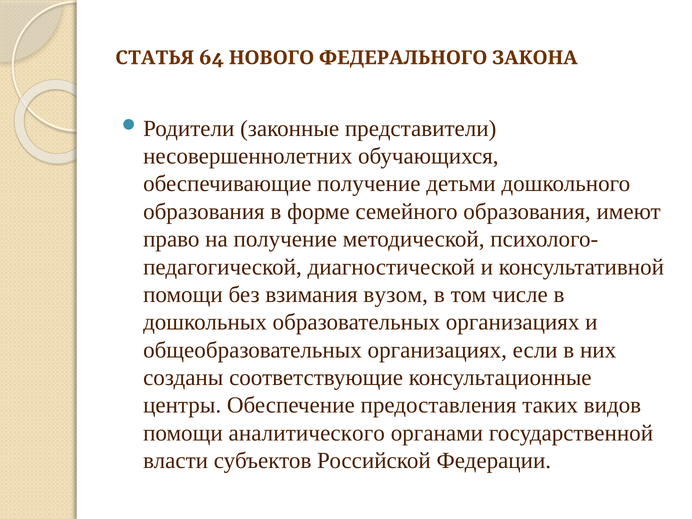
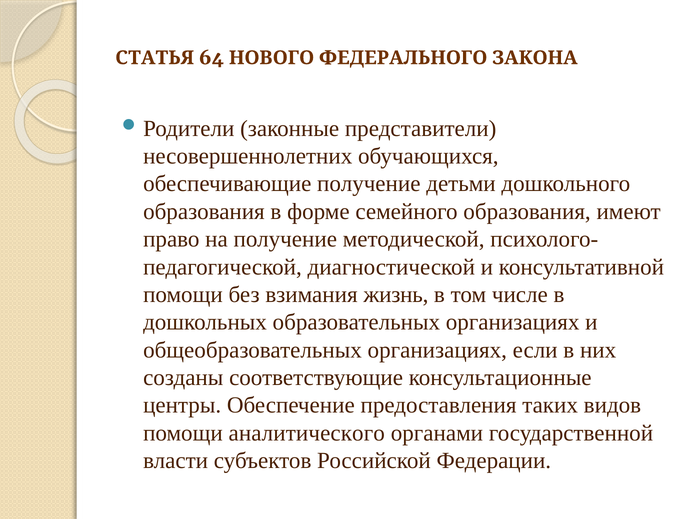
вузом: вузом -> жизнь (396, 295)
